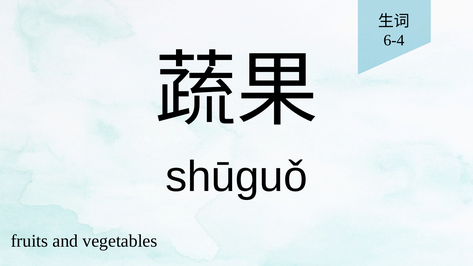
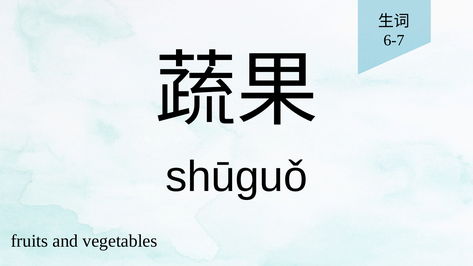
6-4: 6-4 -> 6-7 (394, 40)
